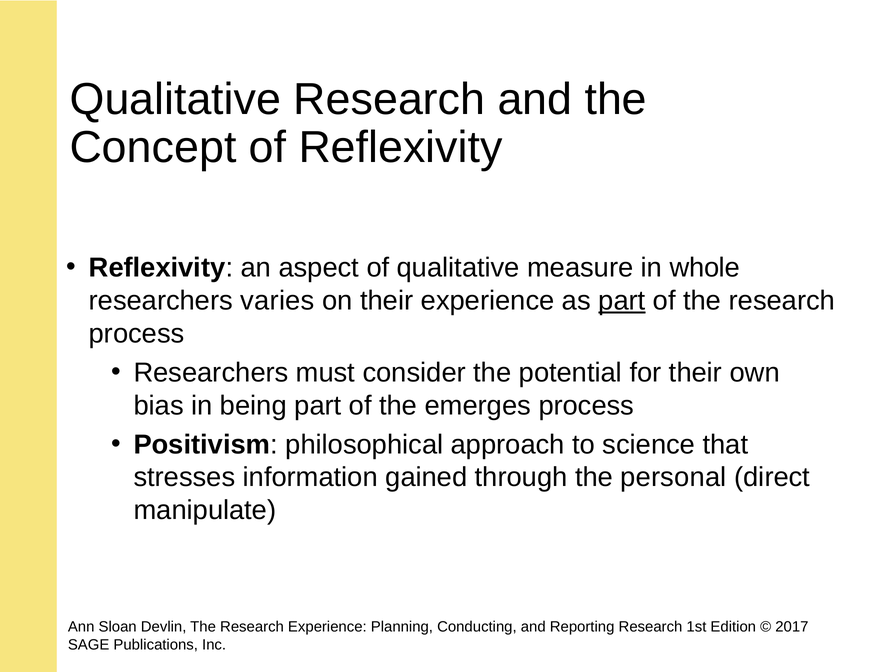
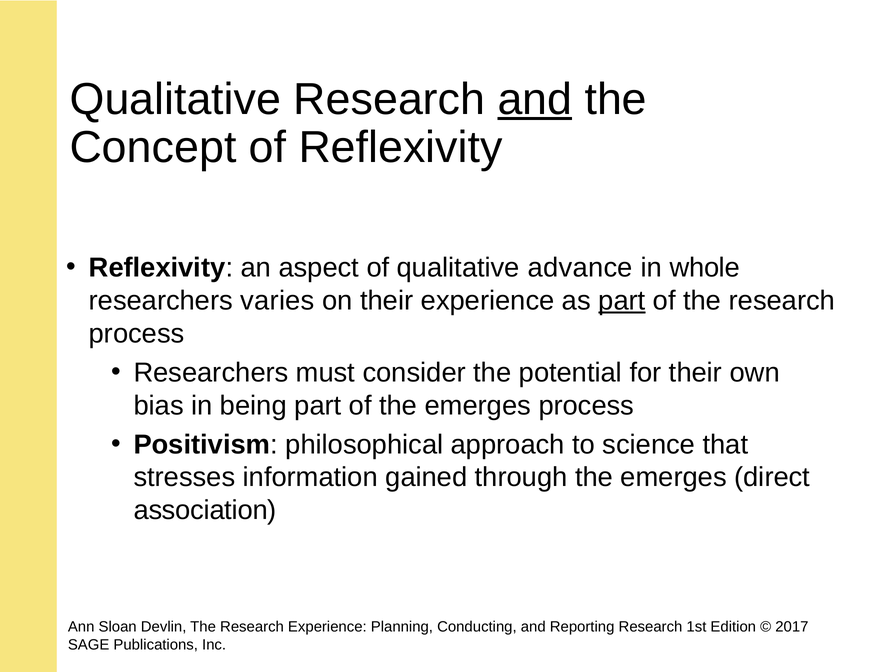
and underline: none -> present (535, 99)
measure: measure -> advance (580, 268)
through the personal: personal -> emerges (674, 477)
manipulate: manipulate -> association (205, 510)
